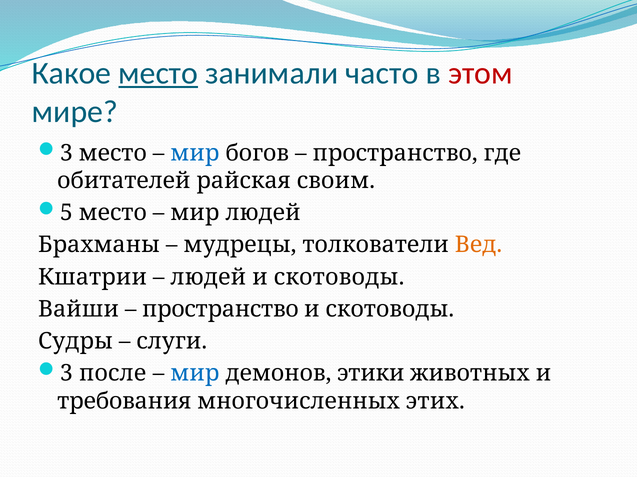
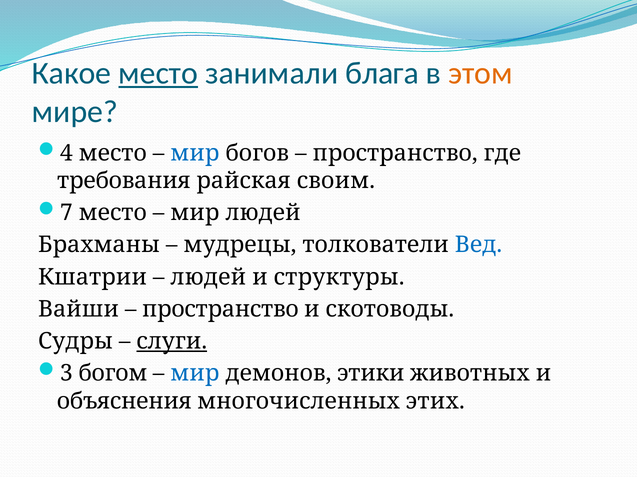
часто: часто -> блага (382, 74)
этом colour: red -> orange (480, 74)
3: 3 -> 4 (66, 153)
обитателей: обитателей -> требования (124, 181)
5: 5 -> 7 (66, 213)
Вед colour: orange -> blue (479, 245)
скотоводы: скотоводы -> структуры (339, 277)
слуги underline: none -> present (172, 342)
после: после -> богом (113, 374)
требования: требования -> объяснения (124, 402)
